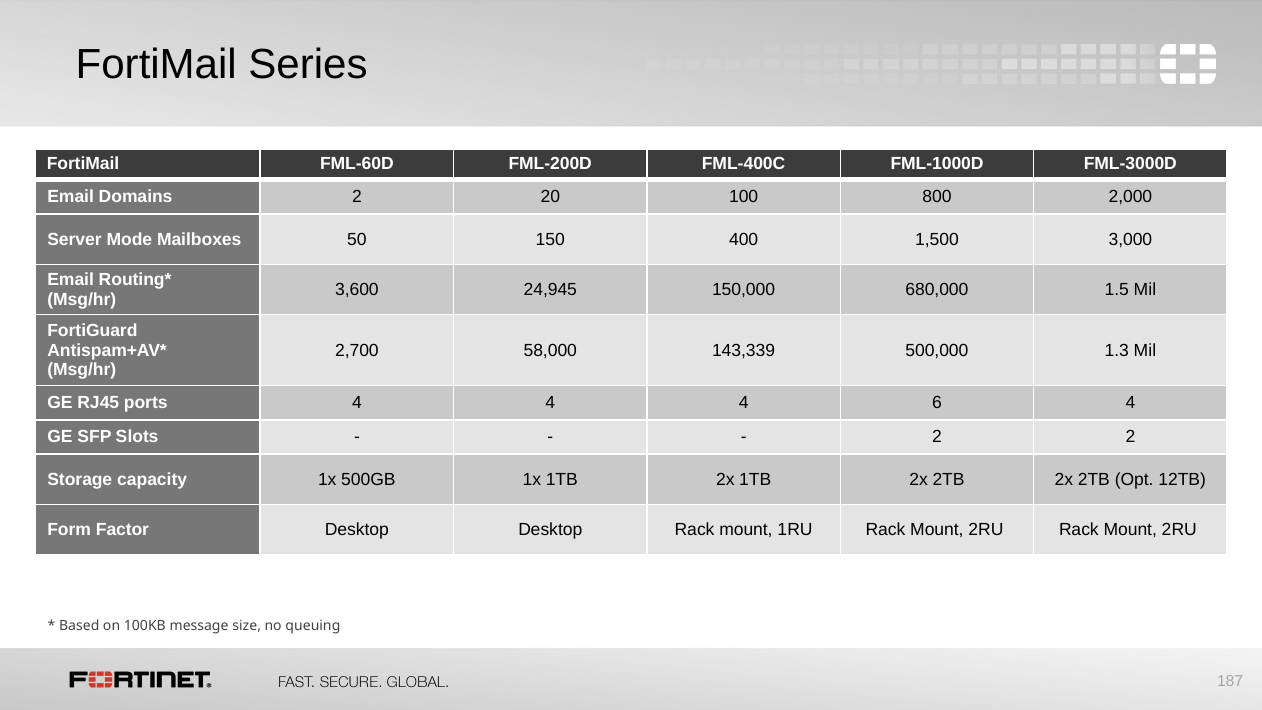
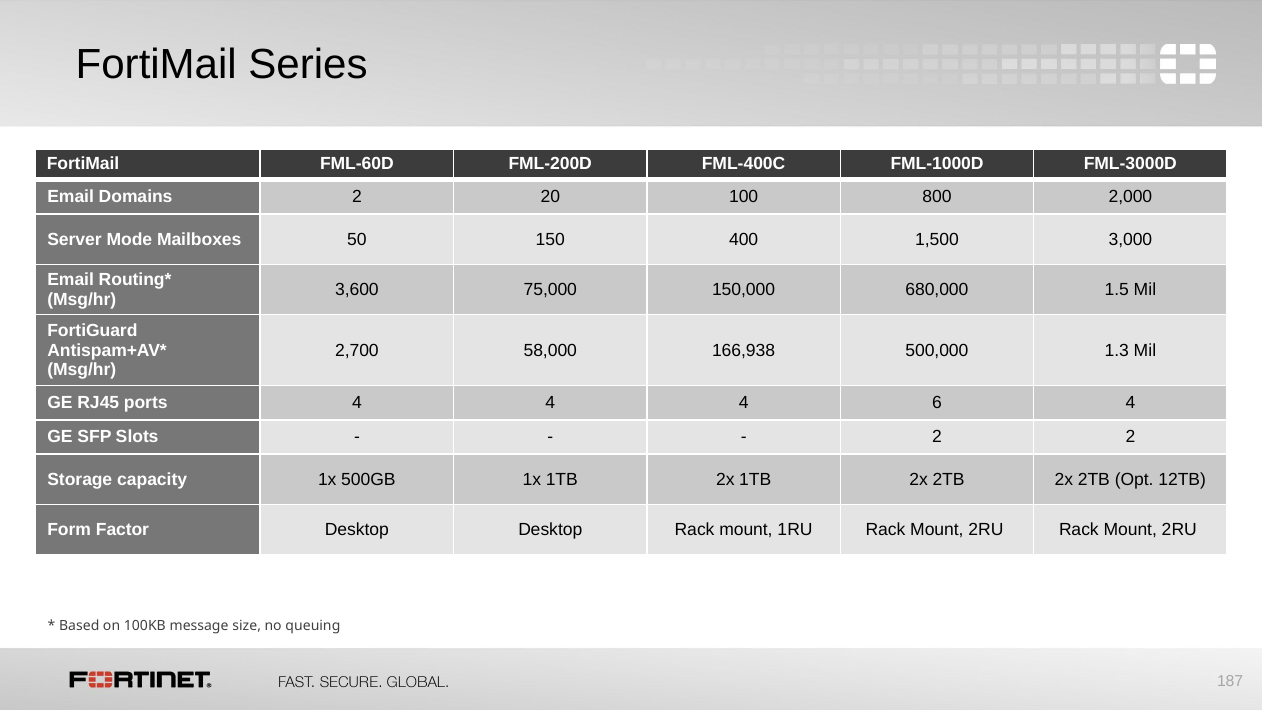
24,945: 24,945 -> 75,000 (550, 290)
143,339: 143,339 -> 166,938 (744, 350)
